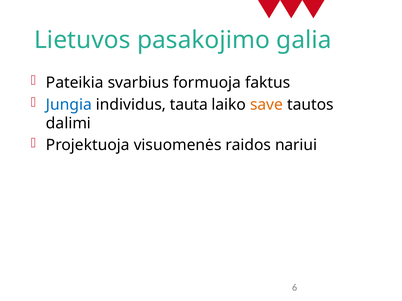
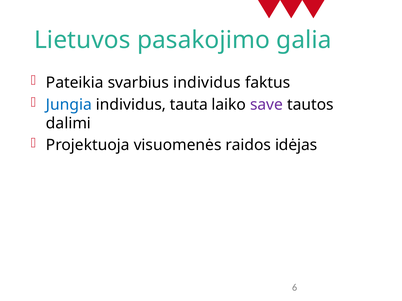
svarbius formuoja: formuoja -> individus (207, 83)
save colour: orange -> purple (267, 105)
nariui: nariui -> idėjas (296, 145)
